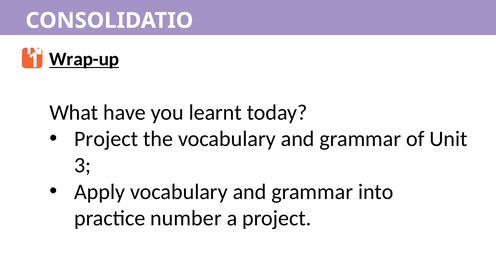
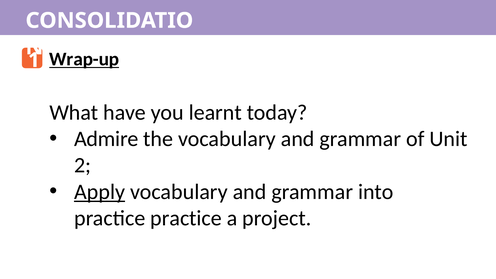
Project: Project -> Admire (106, 139)
3: 3 -> 2 (83, 165)
Apply underline: none -> present (100, 192)
practice number: number -> practice (186, 218)
